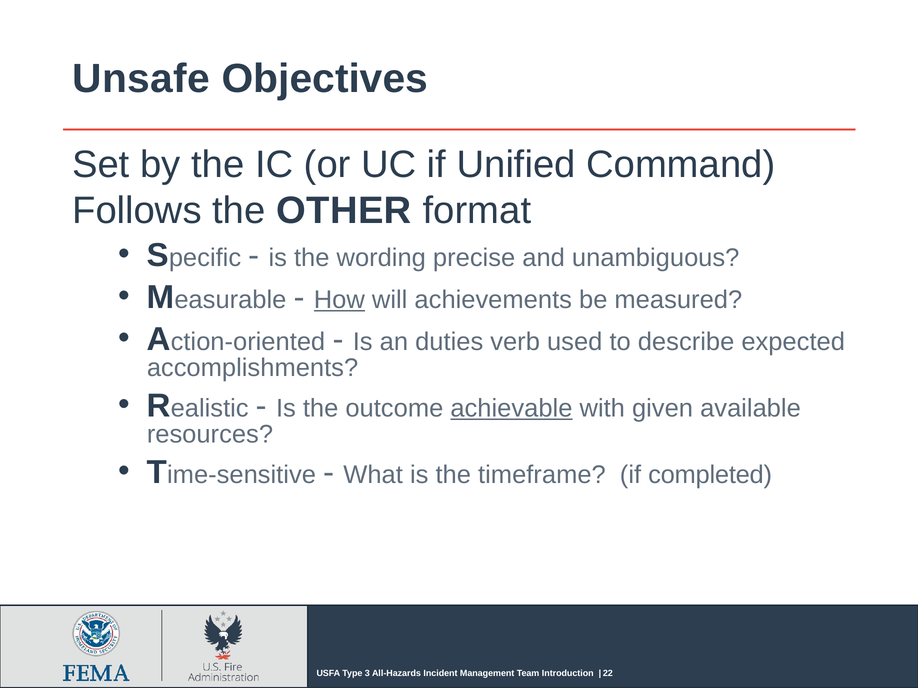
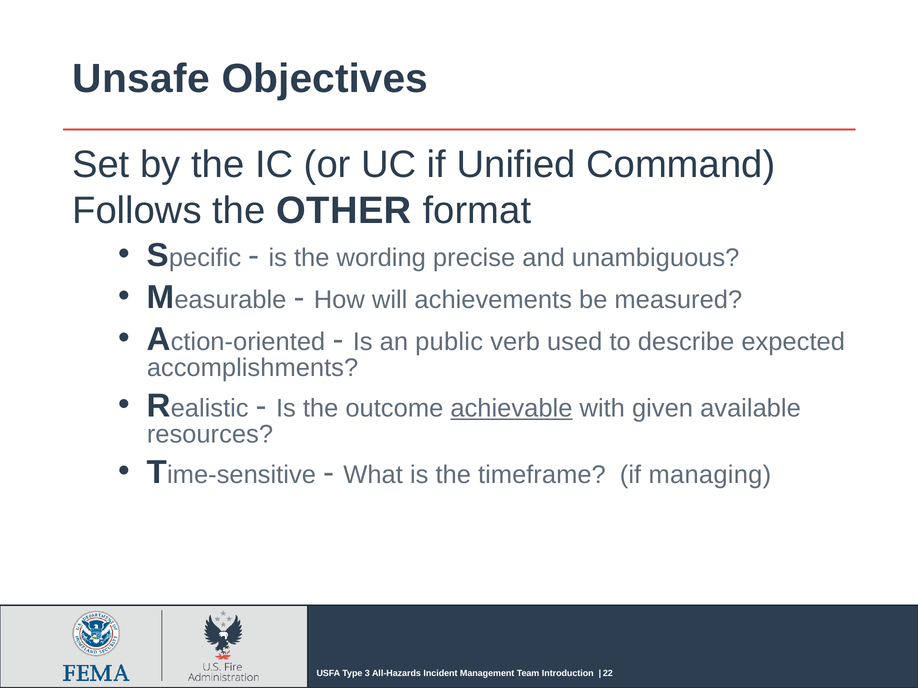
How underline: present -> none (339, 300)
duties: duties -> public (449, 342)
completed: completed -> managing (710, 475)
